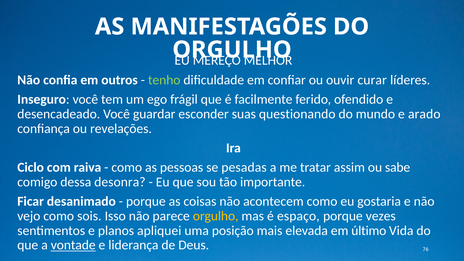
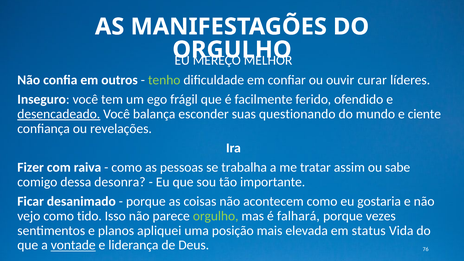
desencadeado underline: none -> present (59, 114)
guardar: guardar -> balança (154, 114)
arado: arado -> ciente (424, 114)
Ciclo: Ciclo -> Fizer (31, 167)
pesadas: pesadas -> trabalha (244, 167)
sois: sois -> tido (89, 216)
orgulho colour: yellow -> light green (216, 216)
espaço: espaço -> falhará (298, 216)
último: último -> status (369, 231)
